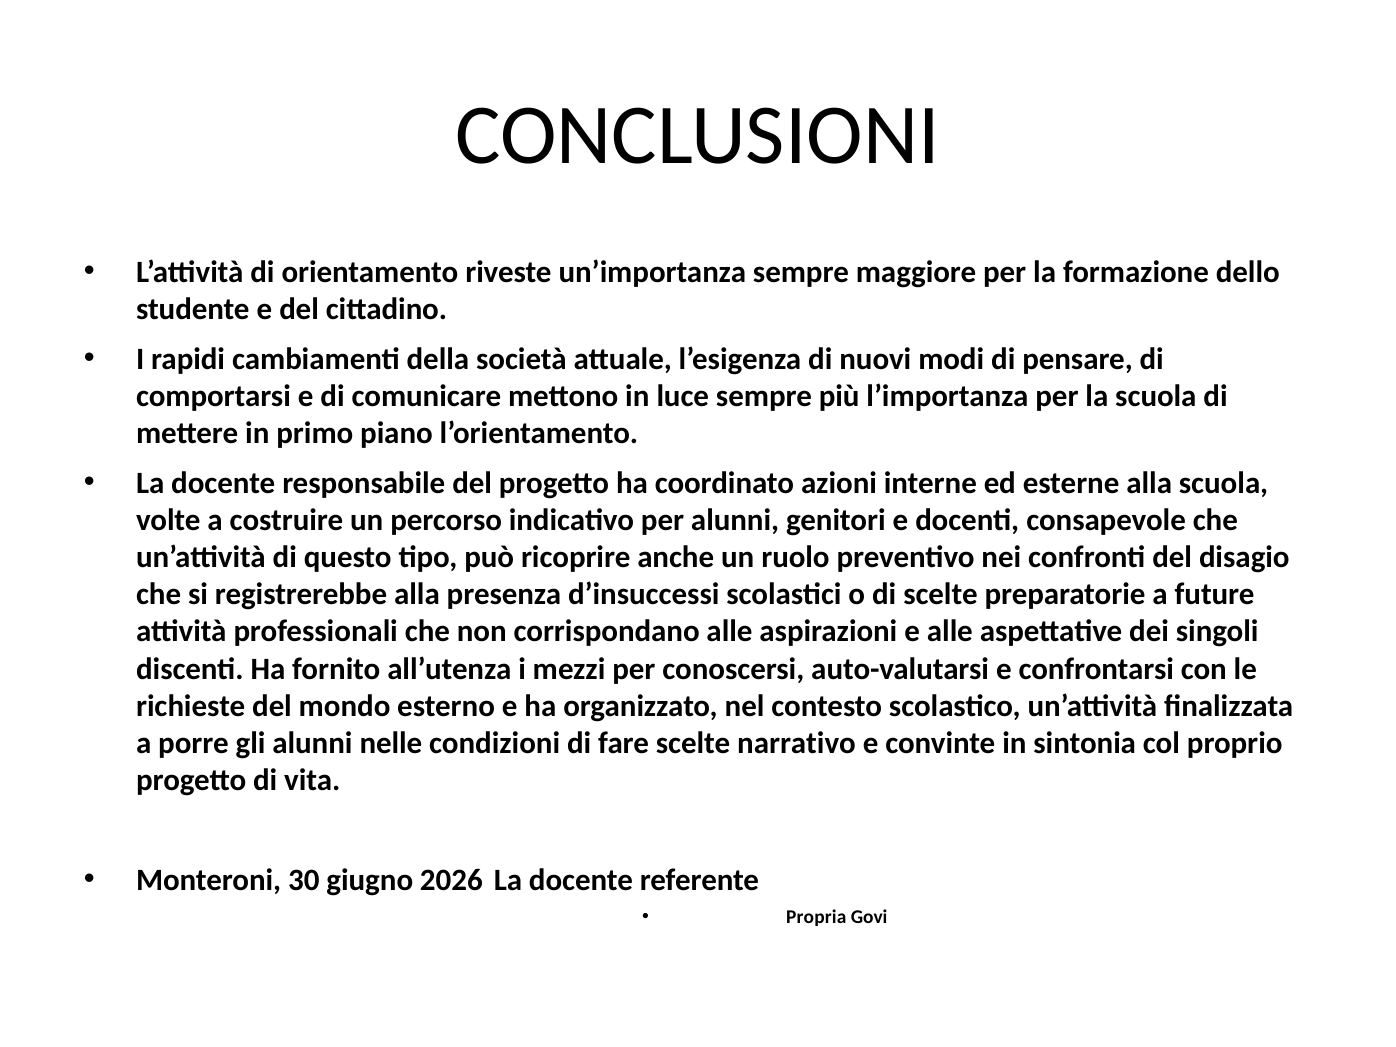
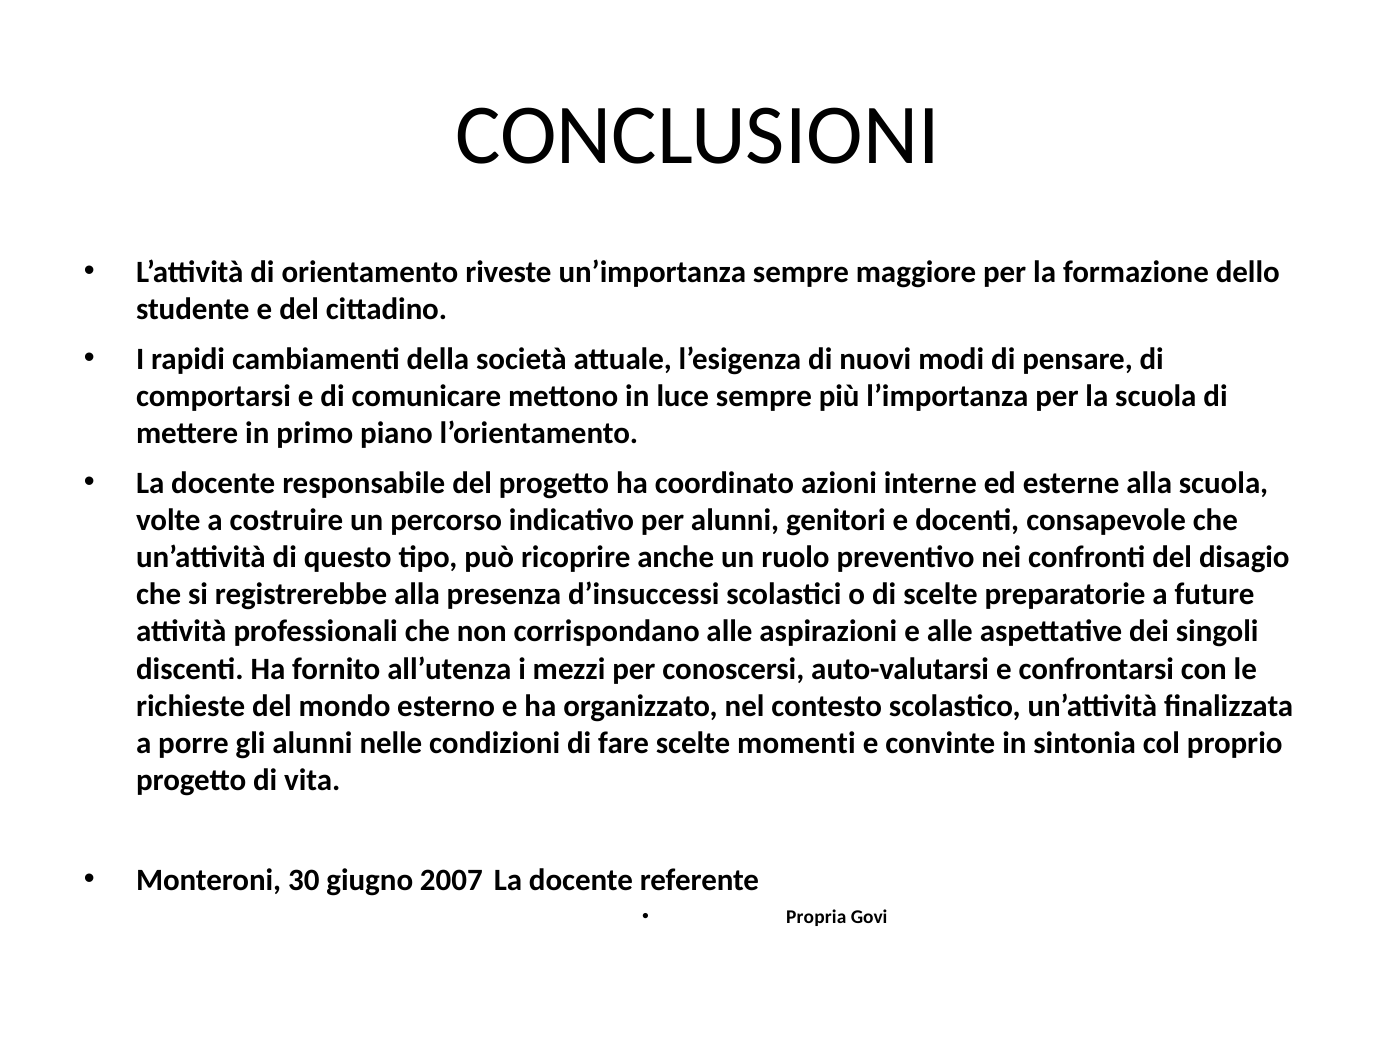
narrativo: narrativo -> momenti (796, 743)
2026: 2026 -> 2007 (451, 880)
